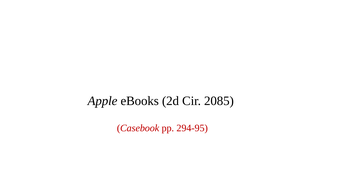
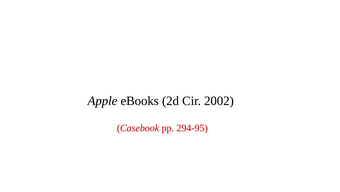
2085: 2085 -> 2002 (219, 100)
